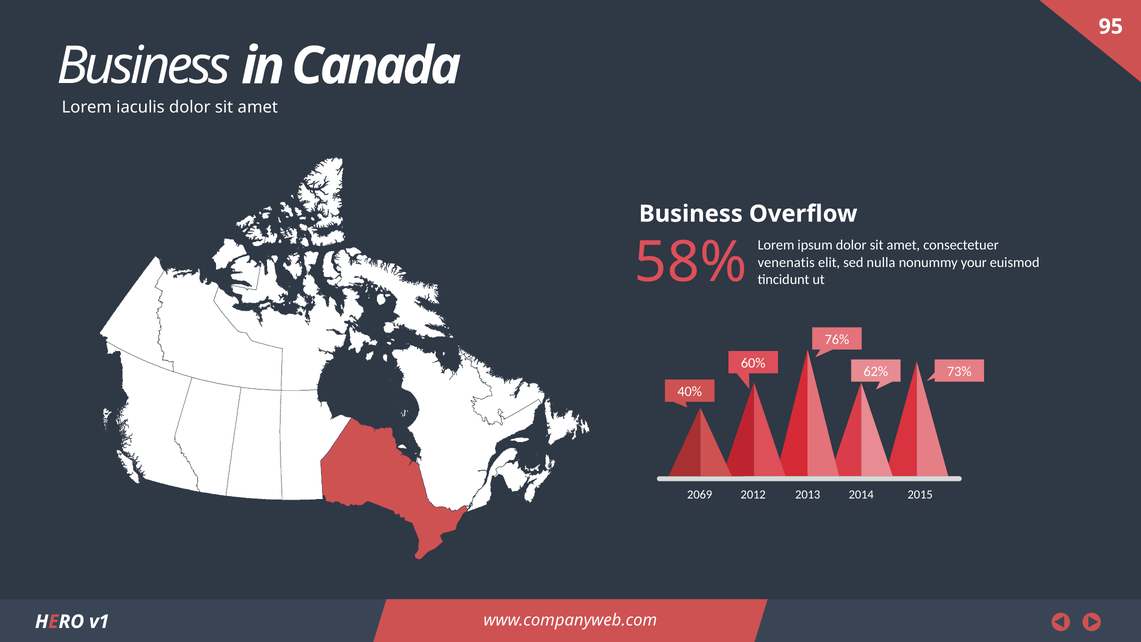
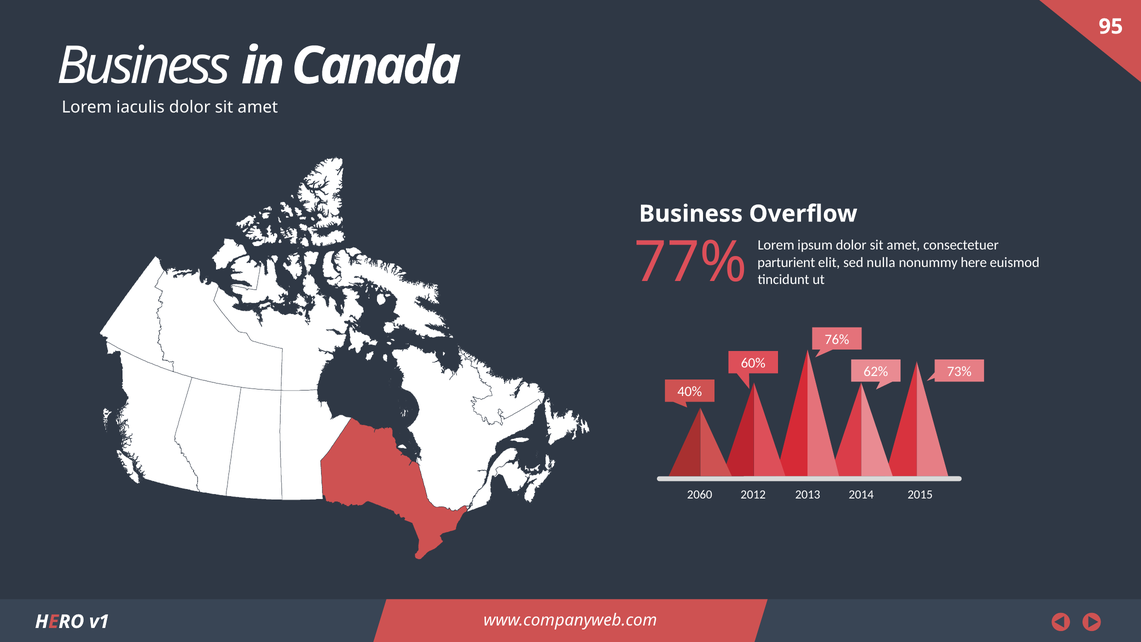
58%: 58% -> 77% (691, 262)
venenatis: venenatis -> parturient (786, 262)
your: your -> here (974, 262)
2069: 2069 -> 2060 (700, 494)
